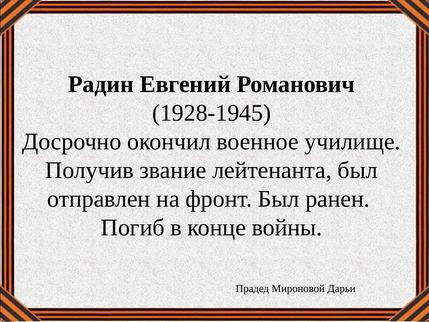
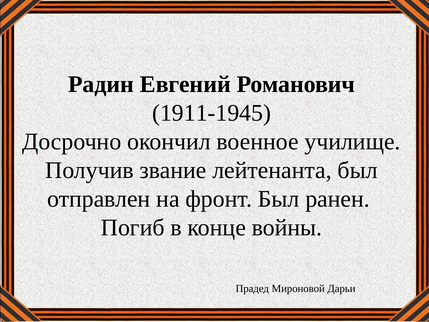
1928-1945: 1928-1945 -> 1911-1945 (212, 113)
